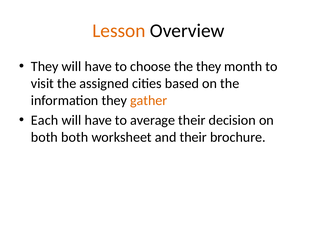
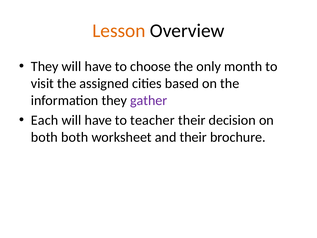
the they: they -> only (209, 67)
gather colour: orange -> purple (149, 100)
average: average -> teacher (152, 120)
